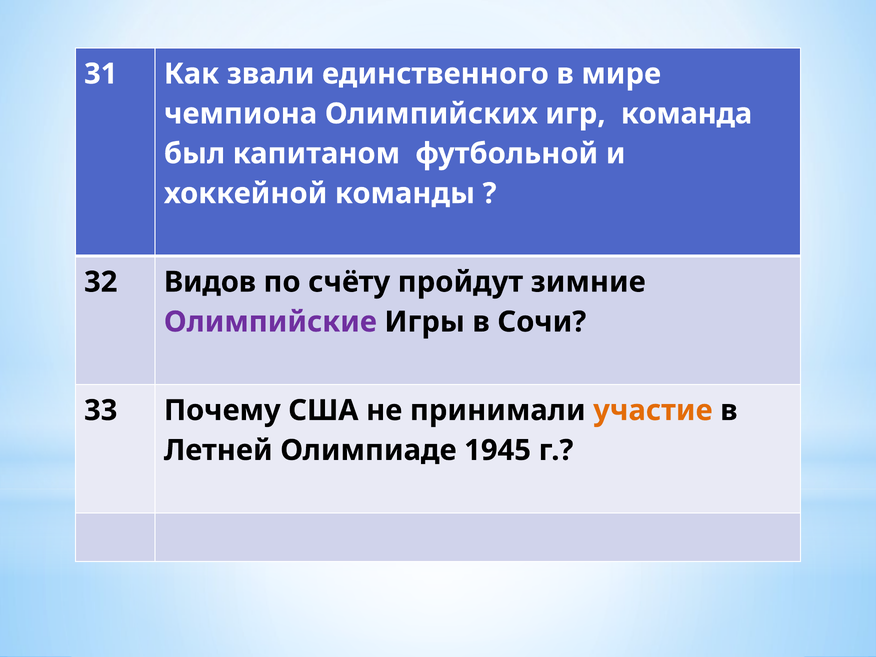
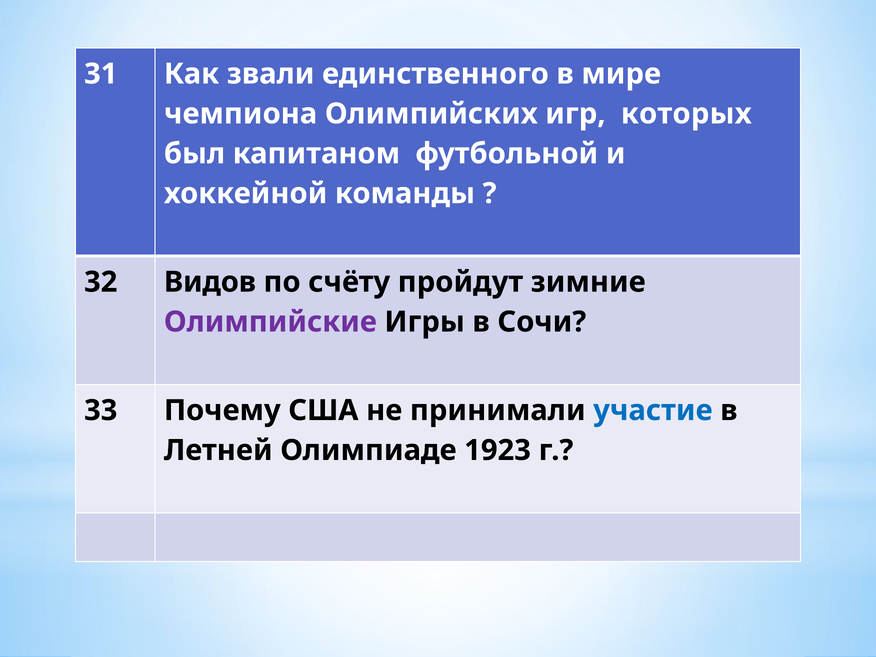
команда: команда -> которых (686, 114)
участие colour: orange -> blue (653, 410)
1945: 1945 -> 1923 (498, 450)
